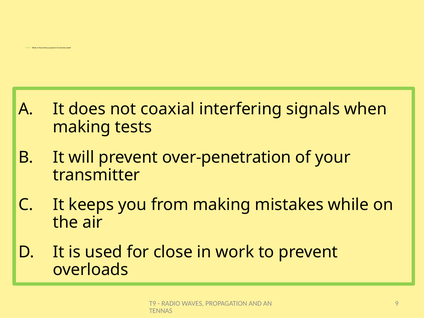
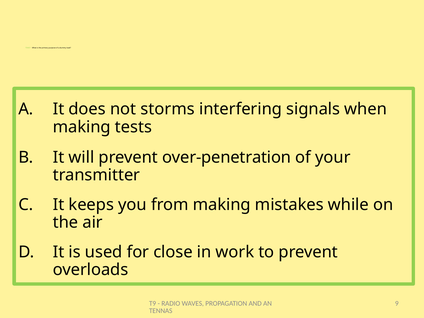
coaxial: coaxial -> storms (168, 109)
